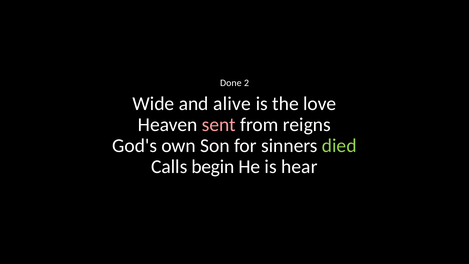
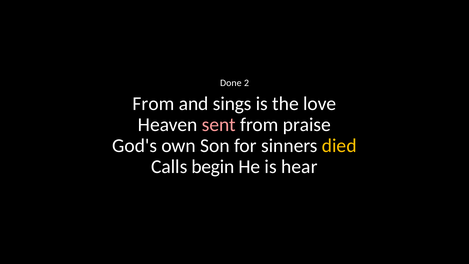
Wide: Wide -> From (153, 103)
alive: alive -> sings (232, 103)
reigns: reigns -> praise (307, 125)
died colour: light green -> yellow (339, 146)
